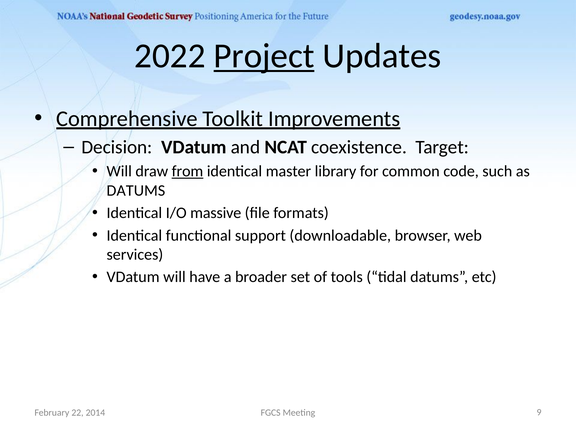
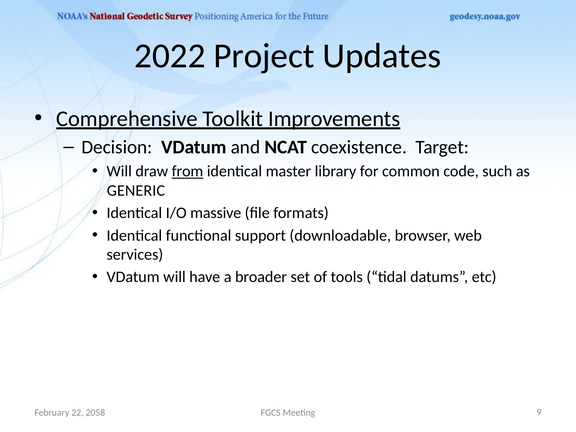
Project underline: present -> none (264, 56)
DATUMS: DATUMS -> GENERIC (136, 191)
2014: 2014 -> 2058 (95, 413)
